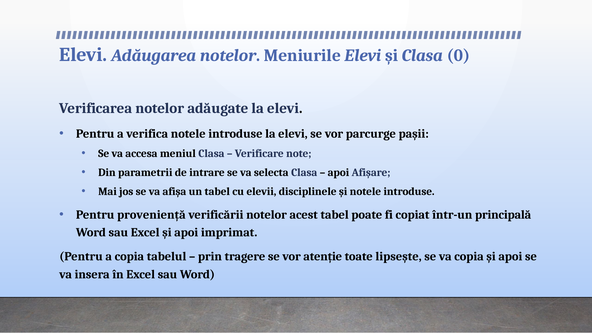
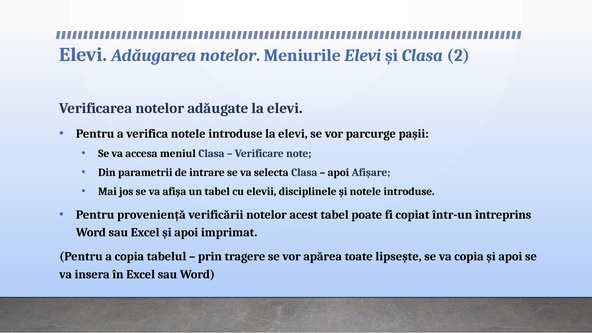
0: 0 -> 2 (458, 55)
principală: principală -> întreprins (503, 215)
atenție: atenție -> apărea (323, 257)
